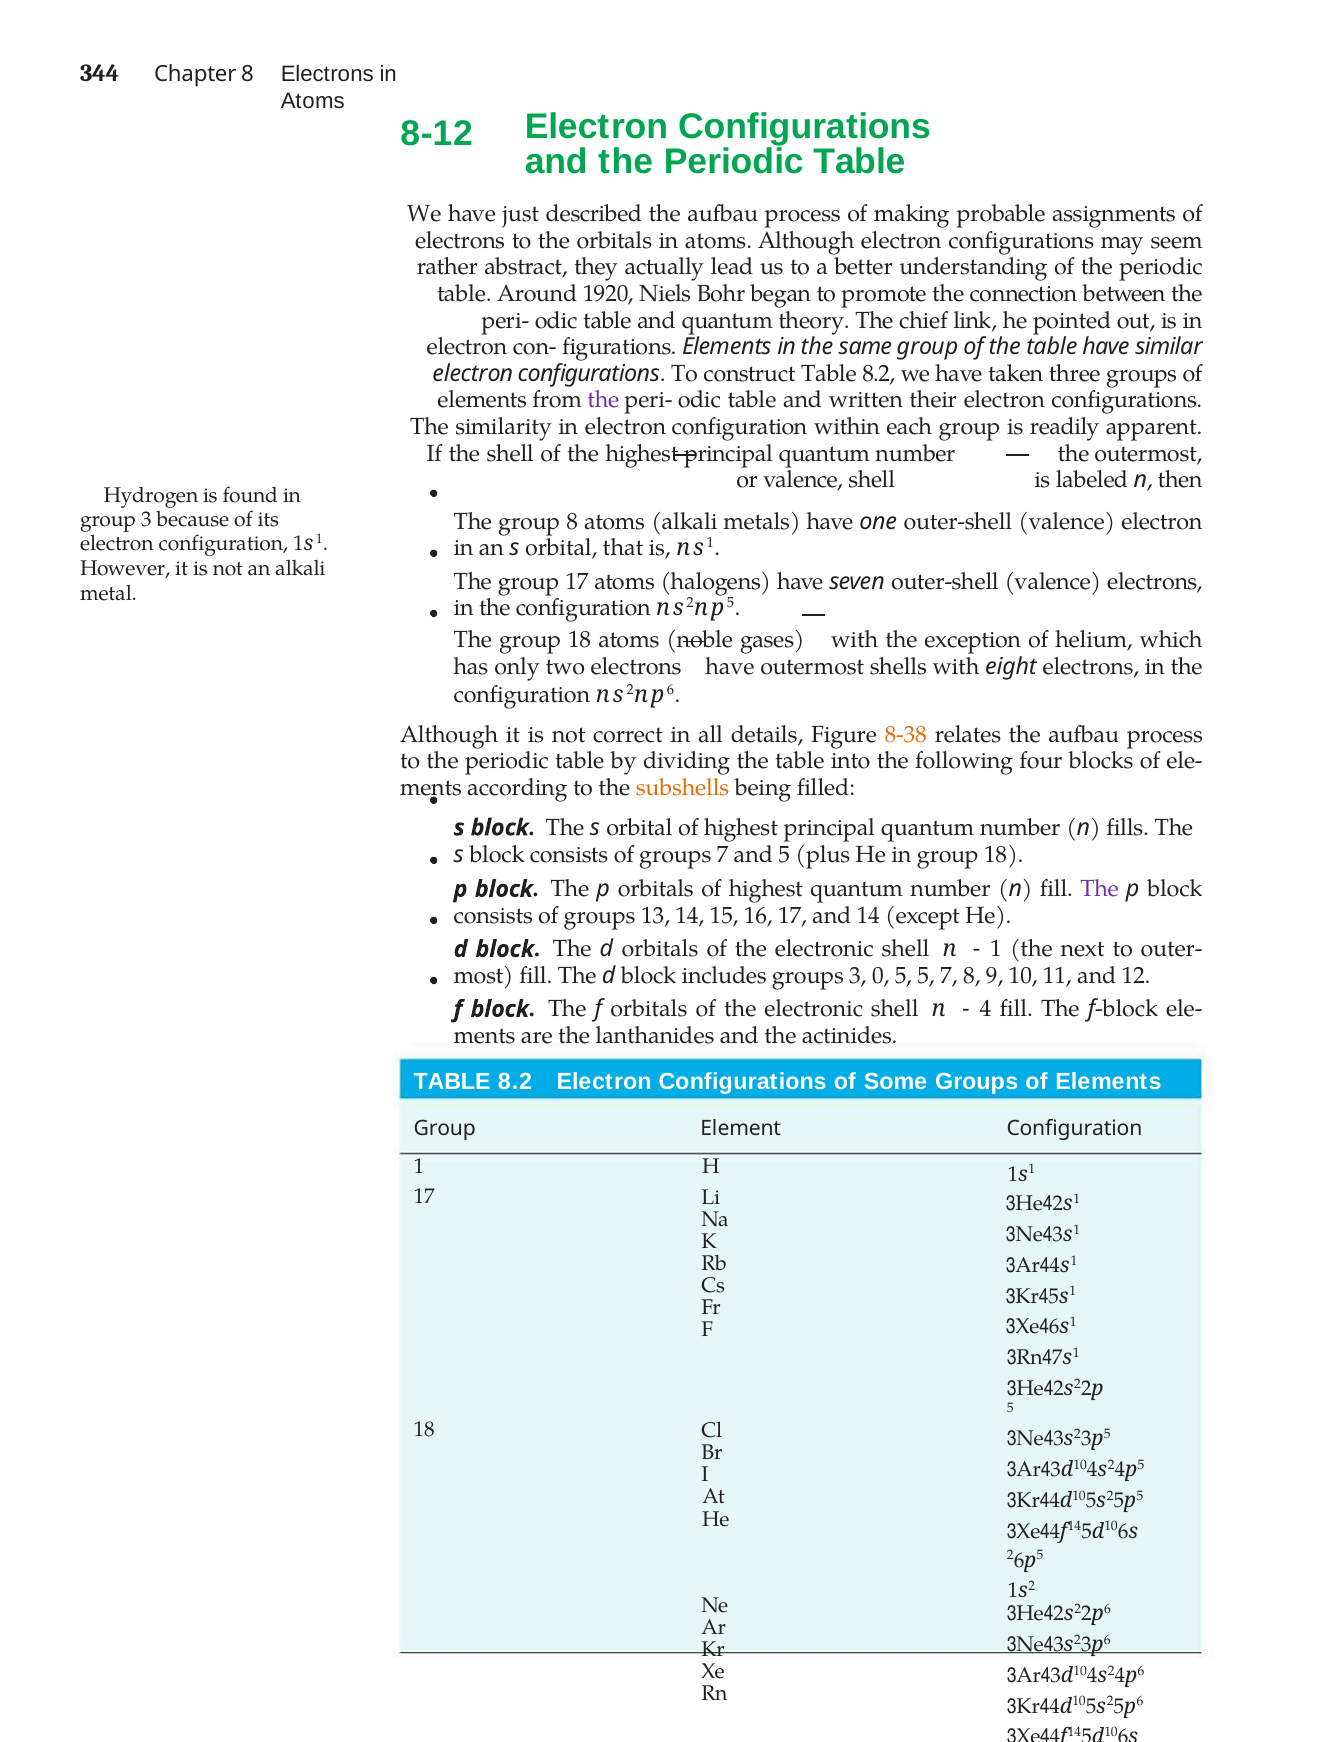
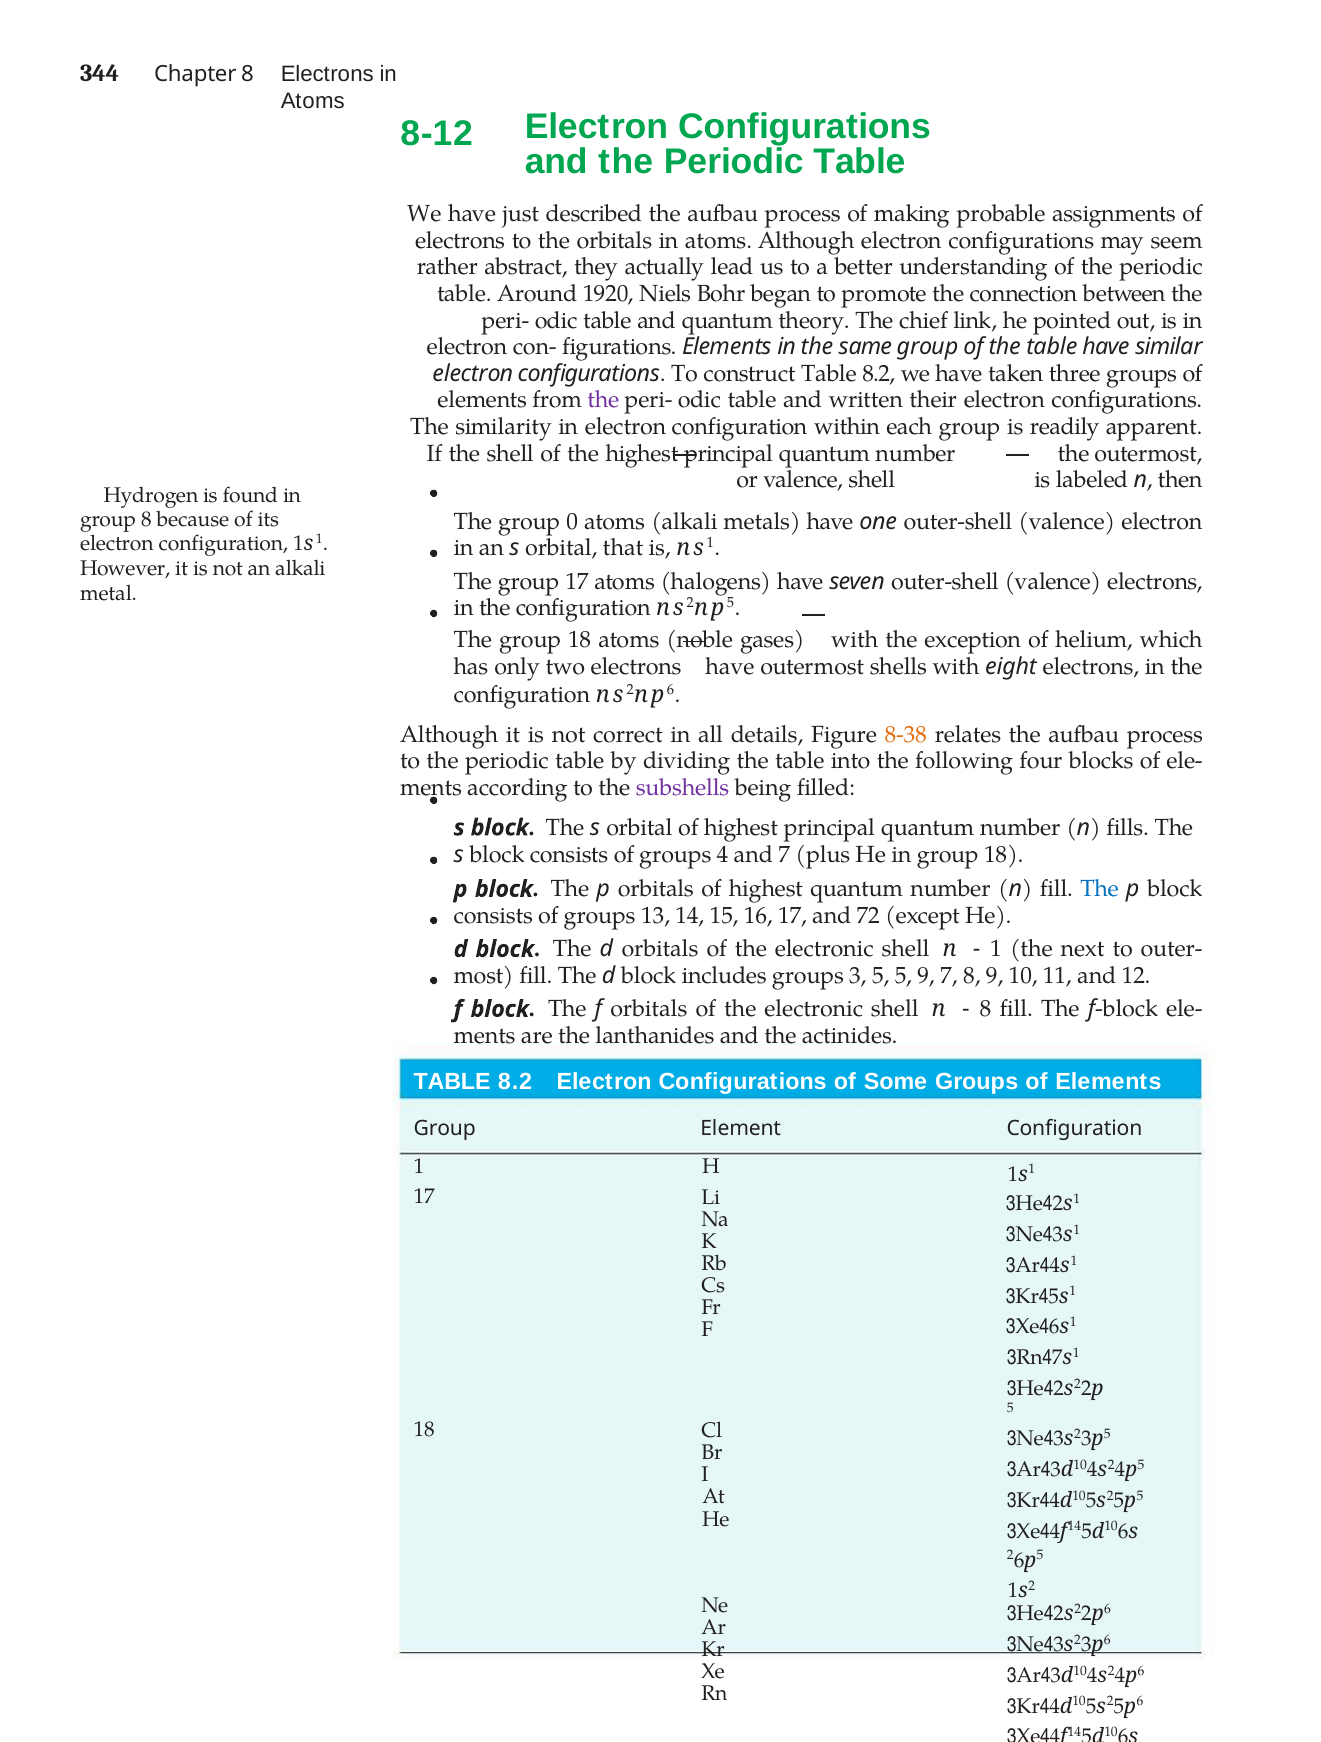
group 3: 3 -> 8 (146, 520)
group 8: 8 -> 0 (572, 521)
subshells colour: orange -> purple (683, 787)
groups 7: 7 -> 4 (722, 855)
and 5: 5 -> 7 (784, 855)
The colour: purple -> blue (1100, 889)
and 14: 14 -> 72 (868, 915)
3 0: 0 -> 5 (881, 975)
5 5: 5 -> 9 (926, 975)
4: 4 -> 8 (985, 1009)
